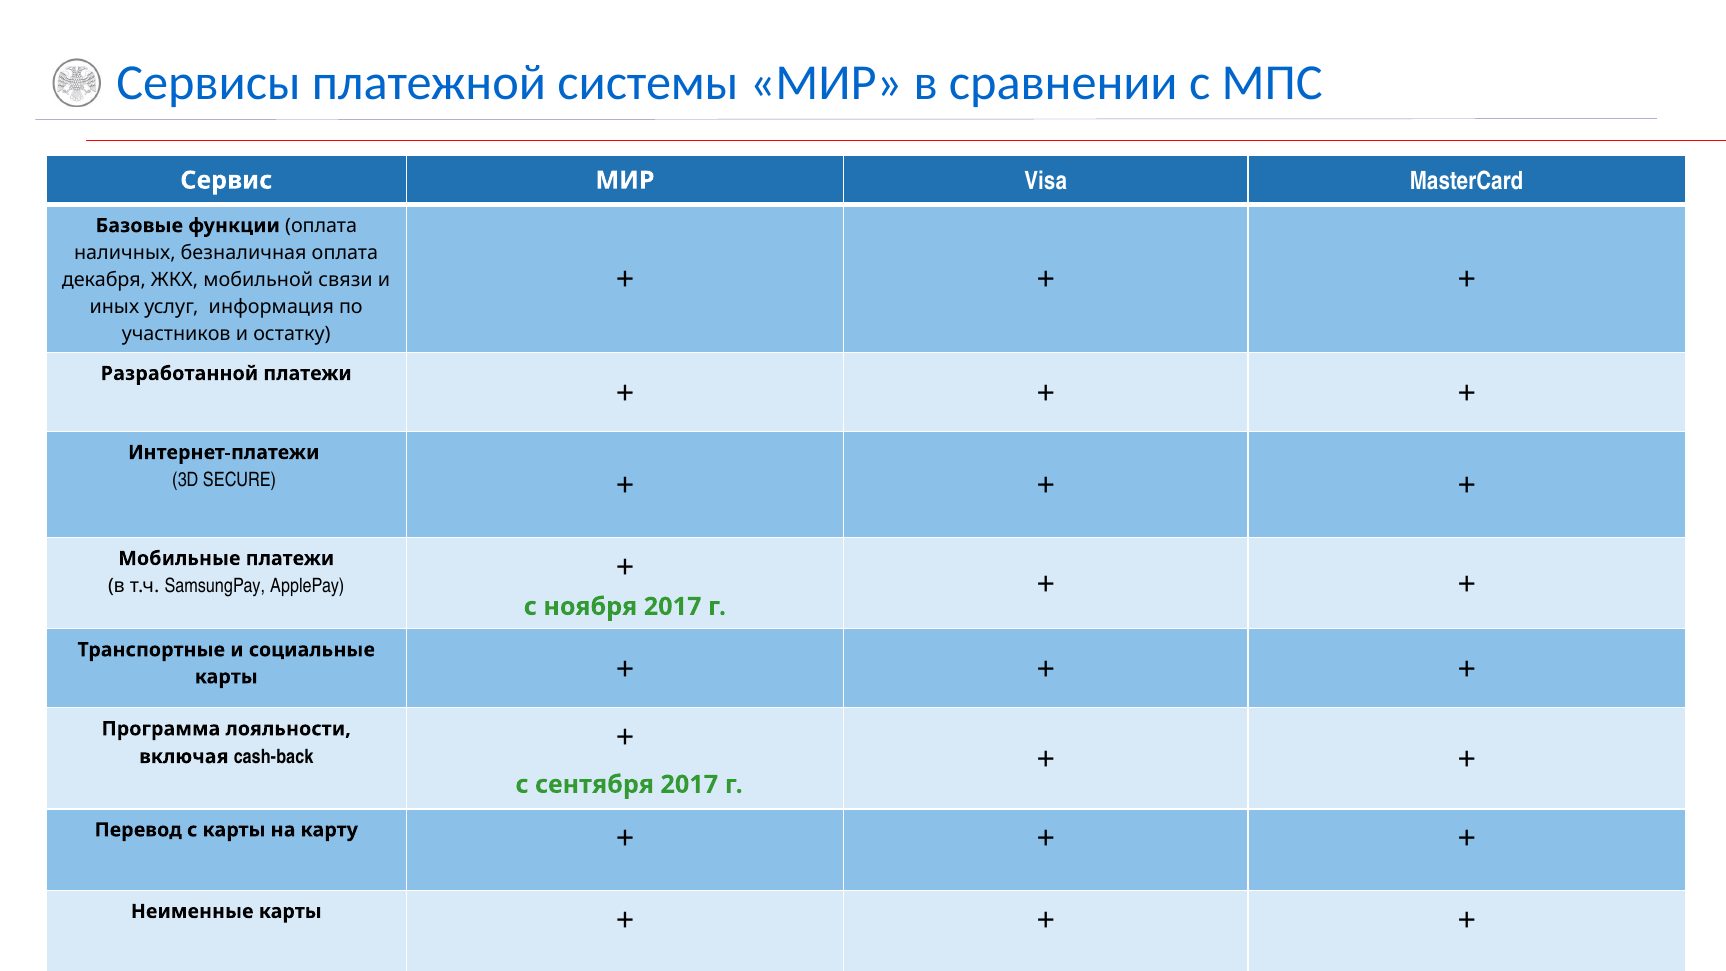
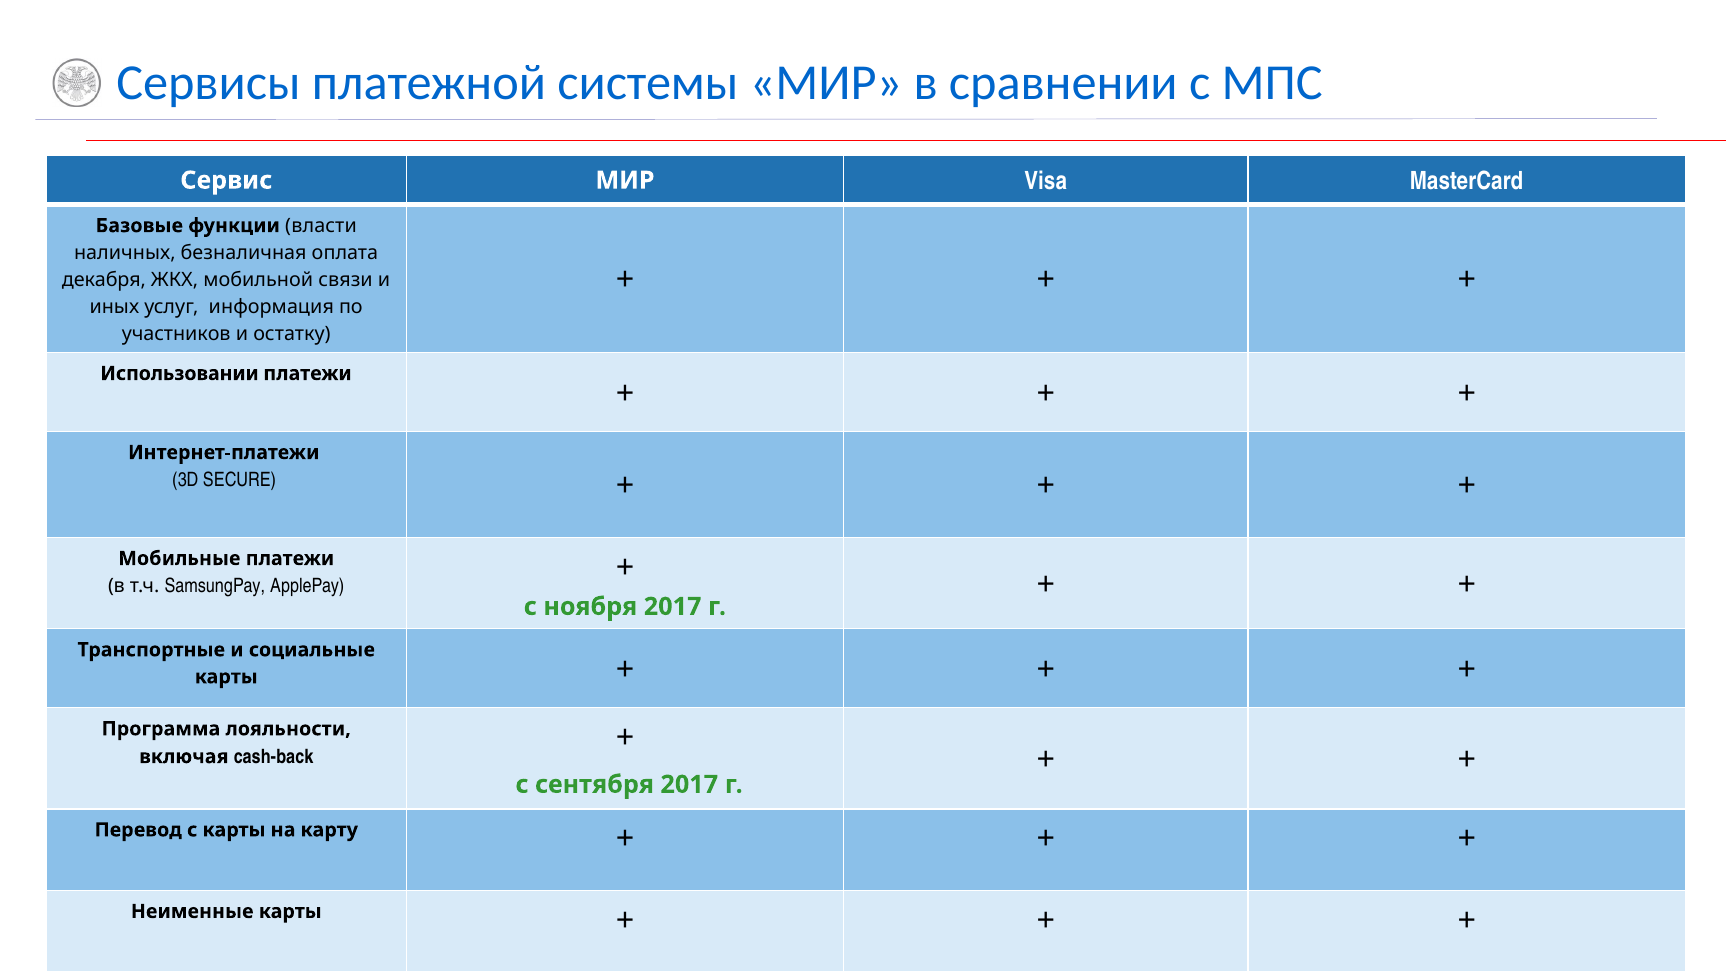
функции оплата: оплата -> власти (321, 226)
Разработанной: Разработанной -> Использовании (180, 373)
